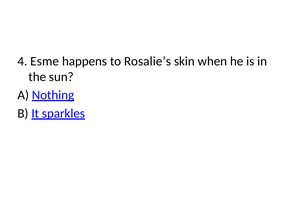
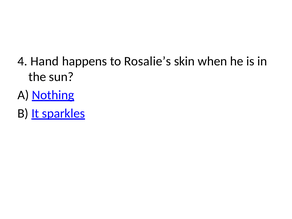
Esme: Esme -> Hand (45, 61)
